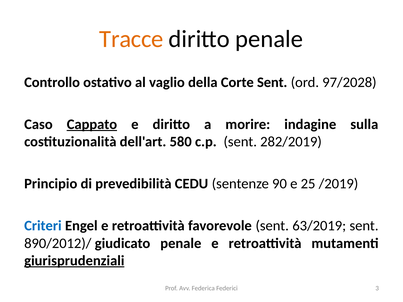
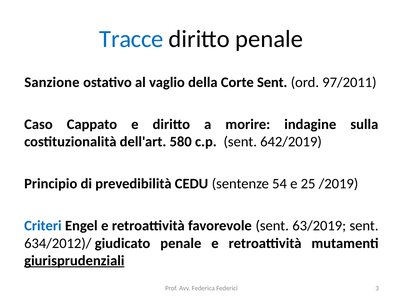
Tracce colour: orange -> blue (131, 39)
Controllo: Controllo -> Sanzione (52, 82)
97/2028: 97/2028 -> 97/2011 (349, 82)
Cappato underline: present -> none (92, 124)
282/2019: 282/2019 -> 642/2019 (291, 142)
90: 90 -> 54 (280, 184)
890/2012)/: 890/2012)/ -> 634/2012)/ (58, 243)
